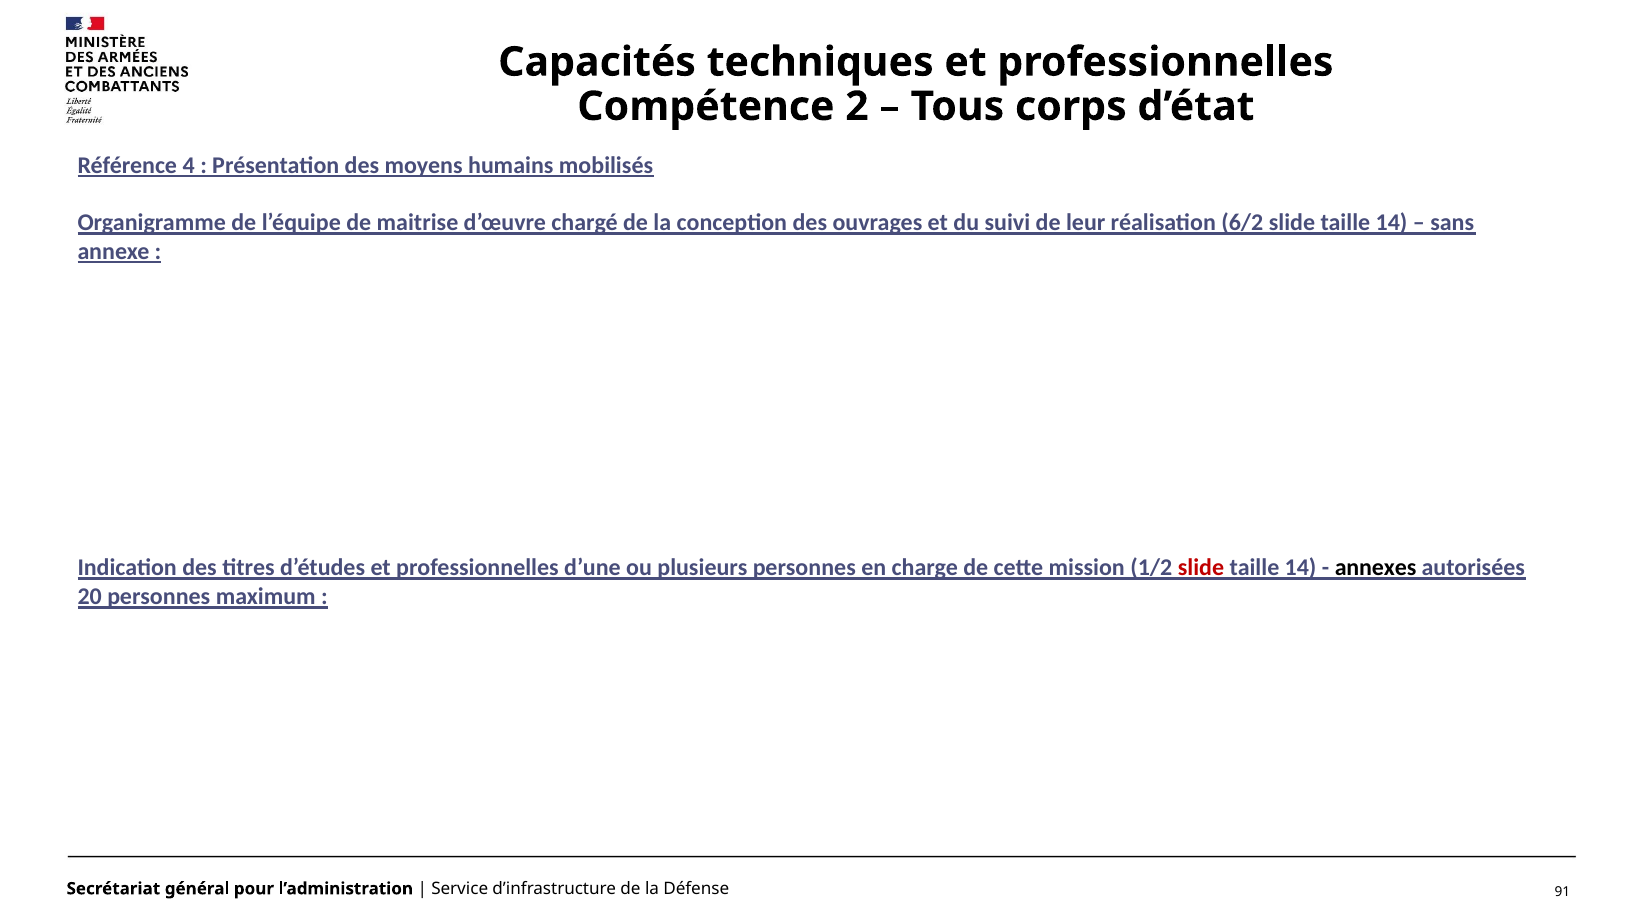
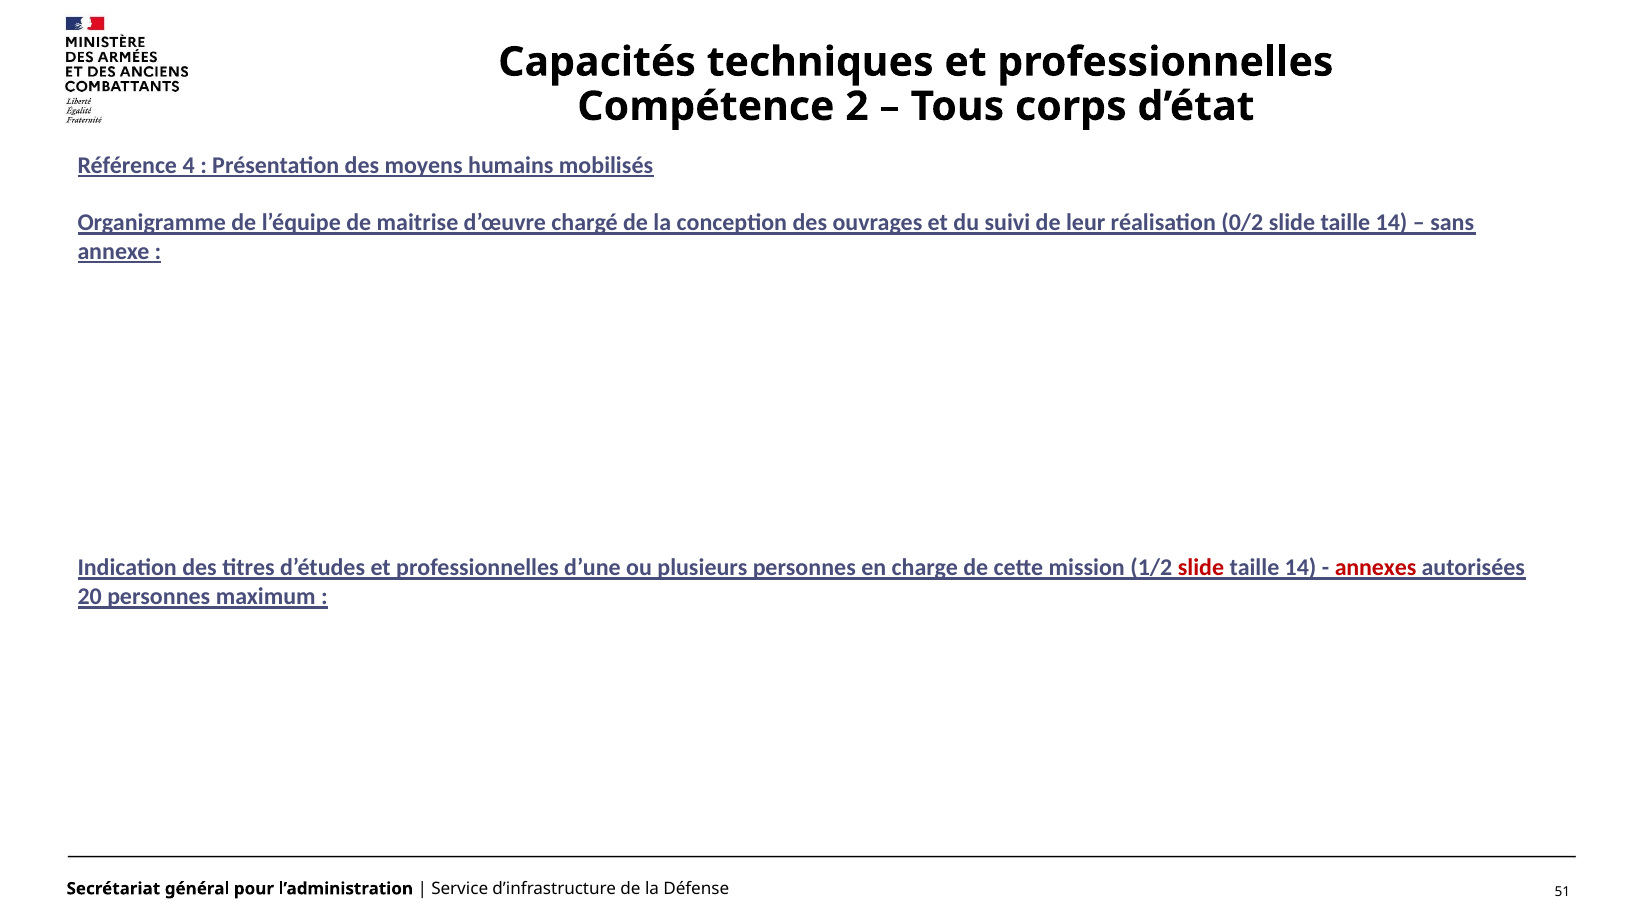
6/2: 6/2 -> 0/2 (1242, 223)
annexes colour: black -> red (1376, 568)
91: 91 -> 51 (1562, 892)
